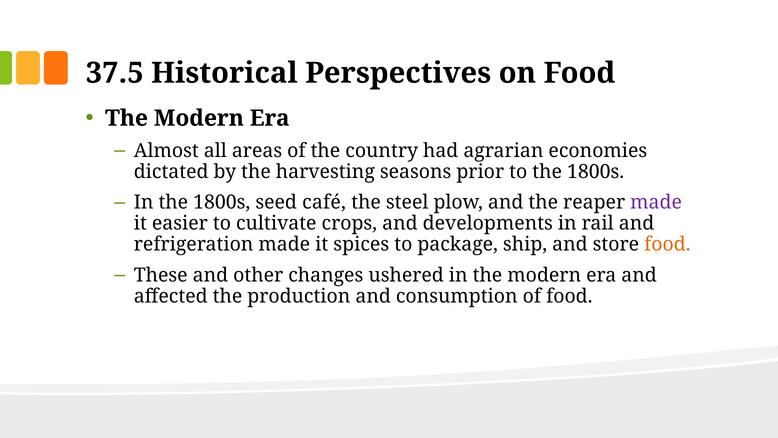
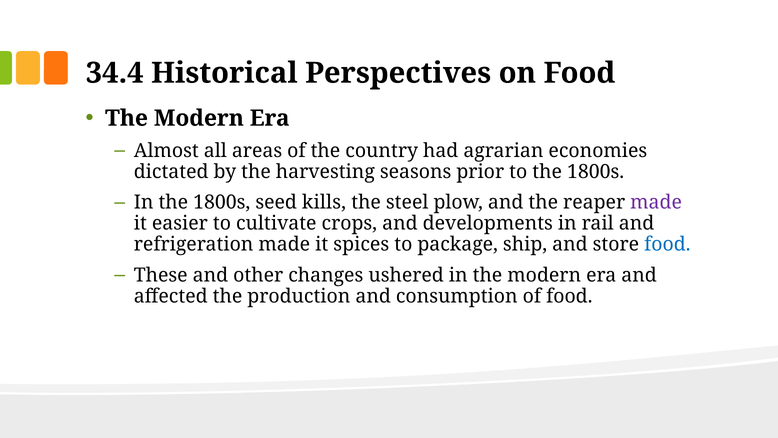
37.5: 37.5 -> 34.4 (115, 73)
café: café -> kills (324, 202)
food colour: orange -> blue (667, 244)
